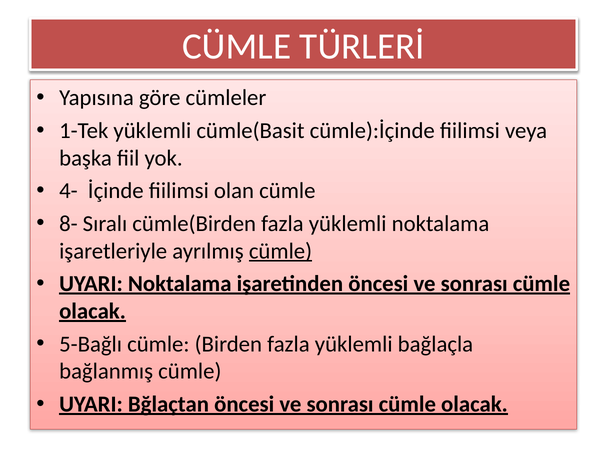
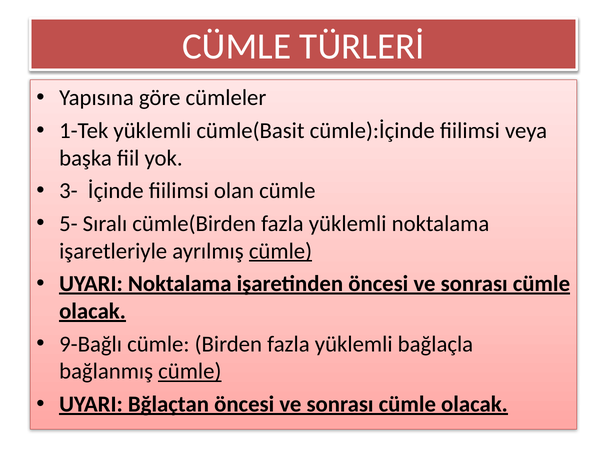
4-: 4- -> 3- (68, 191)
8-: 8- -> 5- (68, 223)
5-Bağlı: 5-Bağlı -> 9-Bağlı (91, 343)
cümle underline: none -> present (190, 371)
